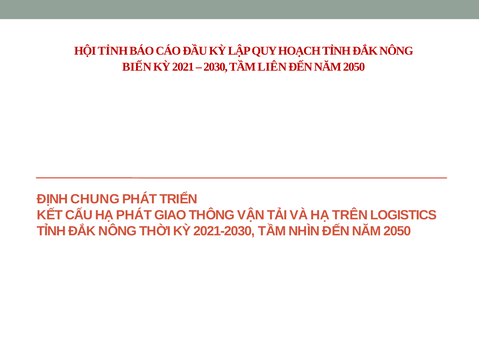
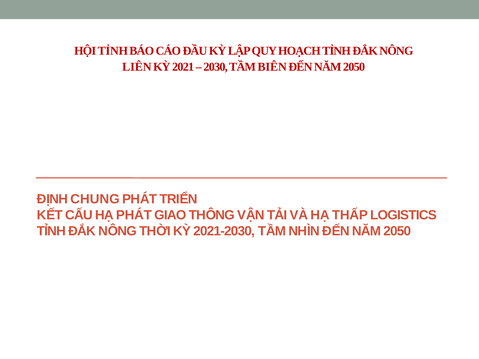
BIẾN: BIẾN -> LIÊN (137, 67)
LIÊN: LIÊN -> BIÊN (272, 67)
TRÊN: TRÊN -> THẤP (350, 215)
